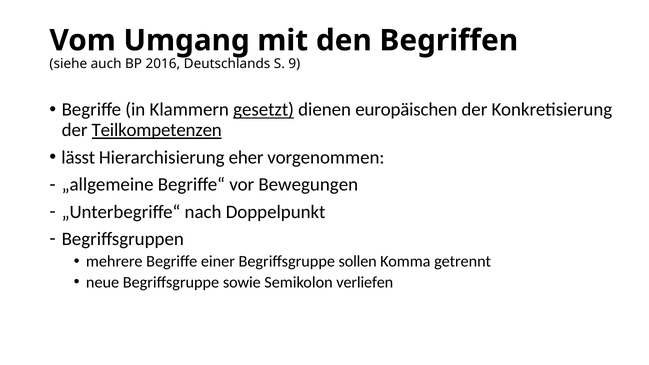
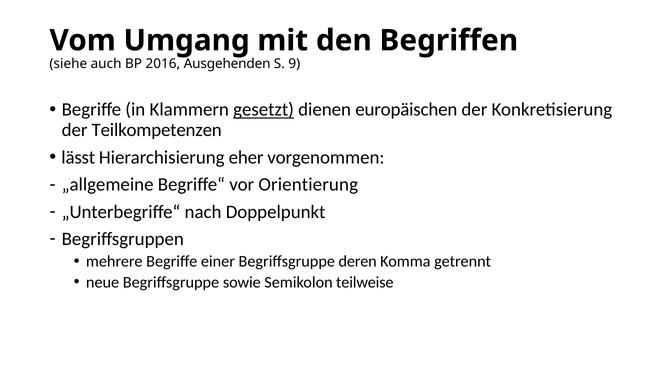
Deutschlands: Deutschlands -> Ausgehenden (227, 64)
Teilkompetenzen underline: present -> none (157, 130)
Bewegungen: Bewegungen -> Orientierung (308, 185)
sollen: sollen -> deren (358, 261)
verliefen: verliefen -> teilweise (365, 282)
